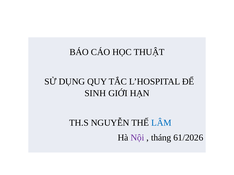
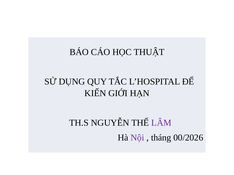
SINH: SINH -> KIẾN (95, 93)
LÂM colour: blue -> purple (161, 123)
61/2026: 61/2026 -> 00/2026 (188, 138)
